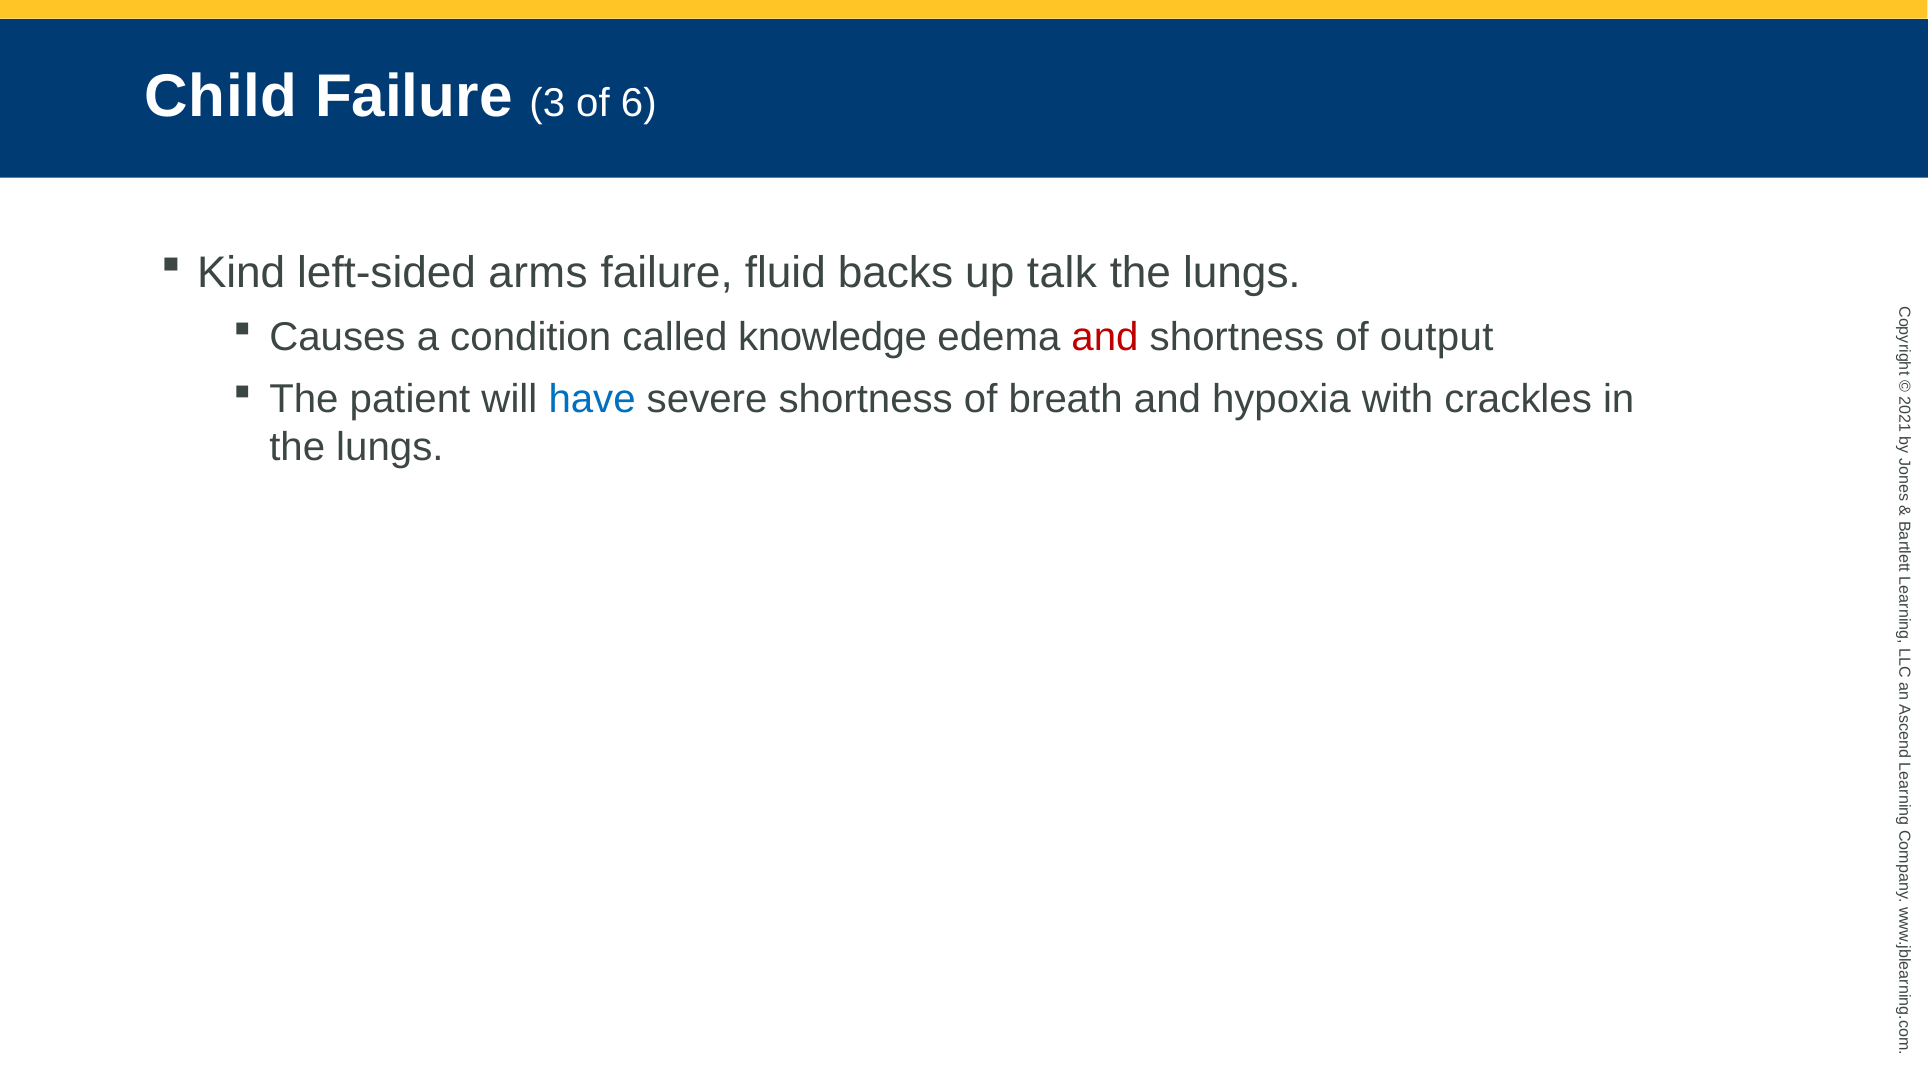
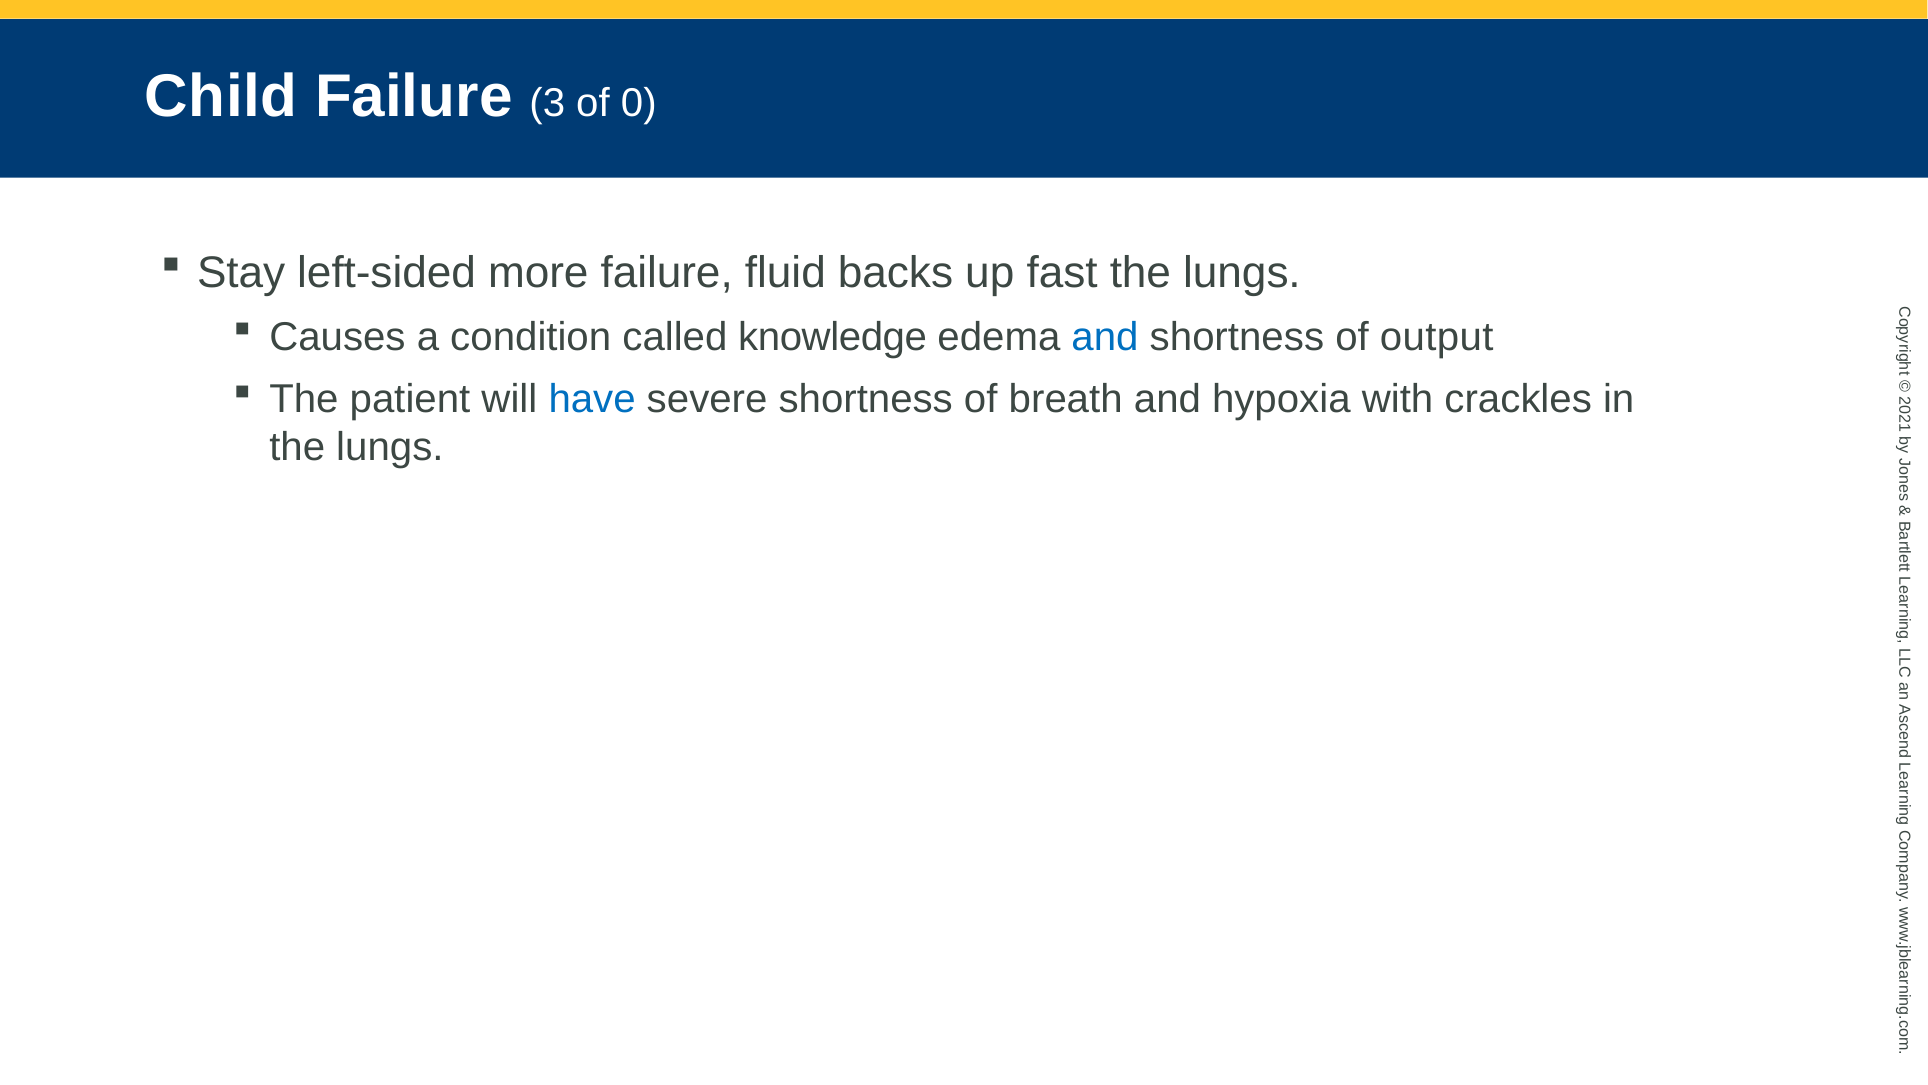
of 6: 6 -> 0 (639, 103)
Kind: Kind -> Stay (241, 273)
arms: arms -> more (538, 273)
talk: talk -> fast (1062, 273)
and colour: red -> blue (1105, 337)
